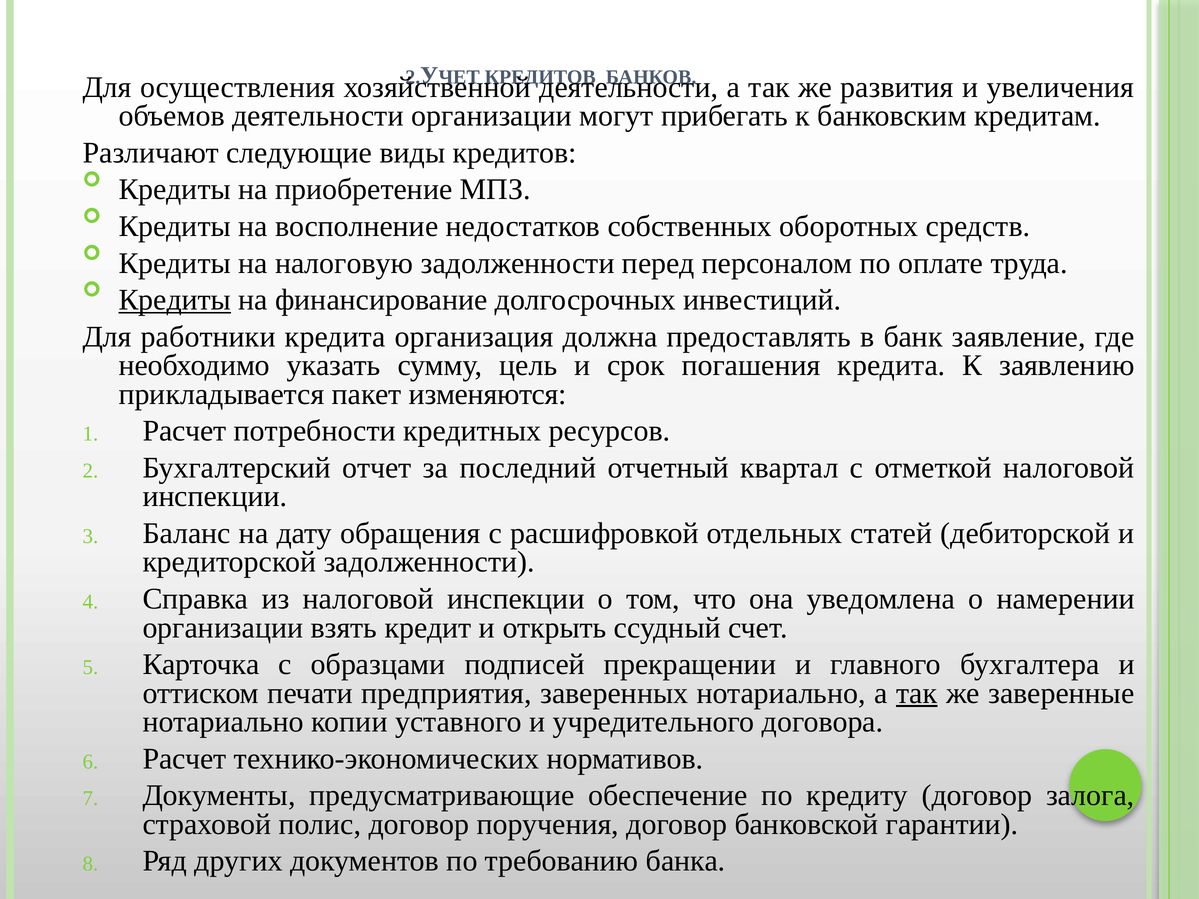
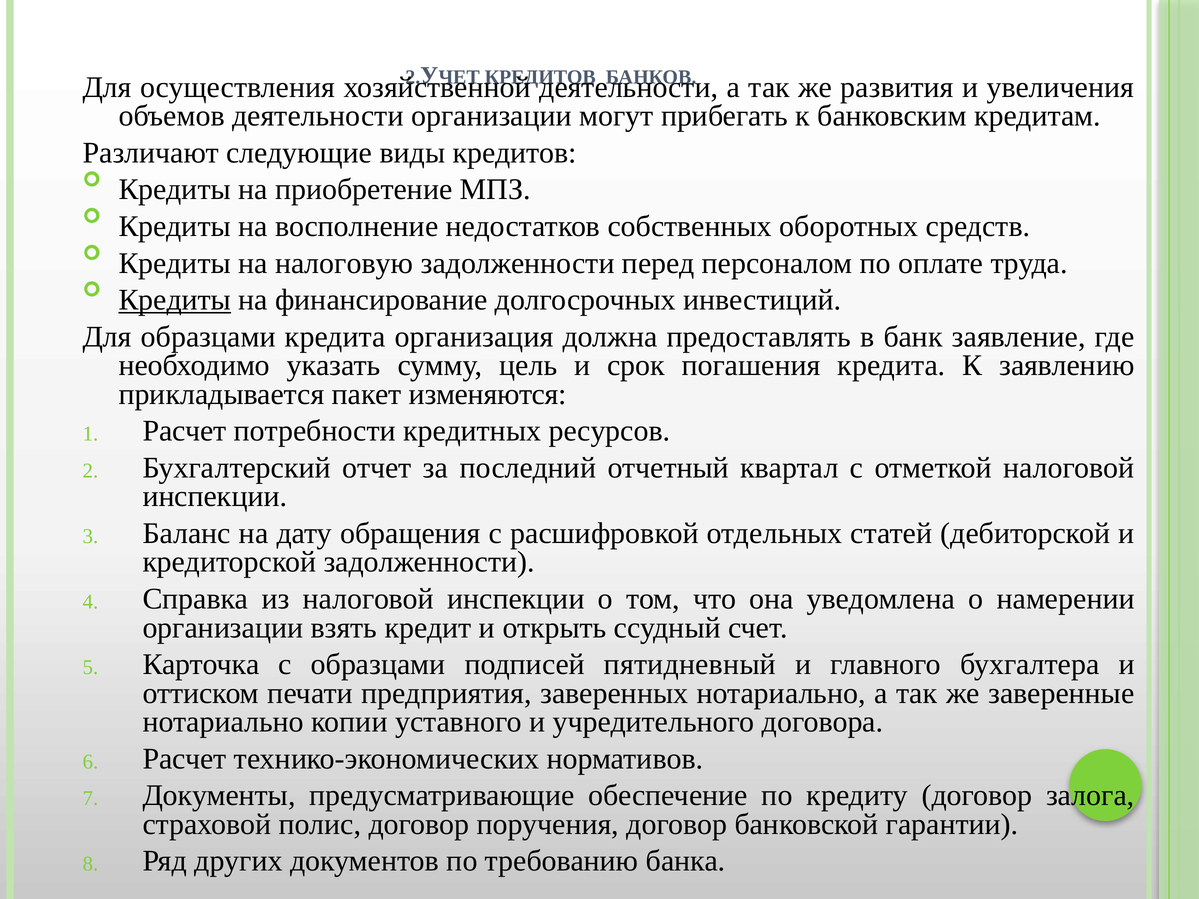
Для работники: работники -> образцами (208, 337)
прекращении: прекращении -> пятидневный (690, 665)
так underline: present -> none (917, 693)
